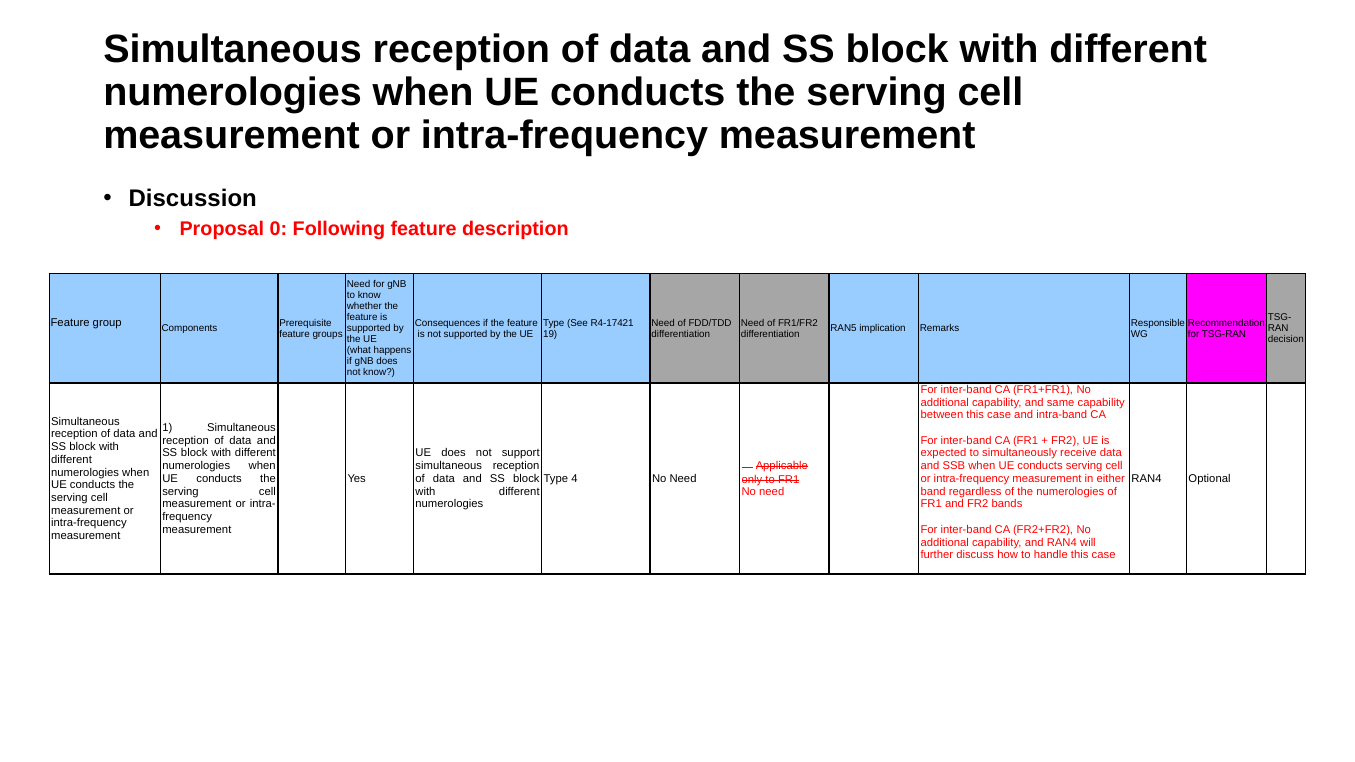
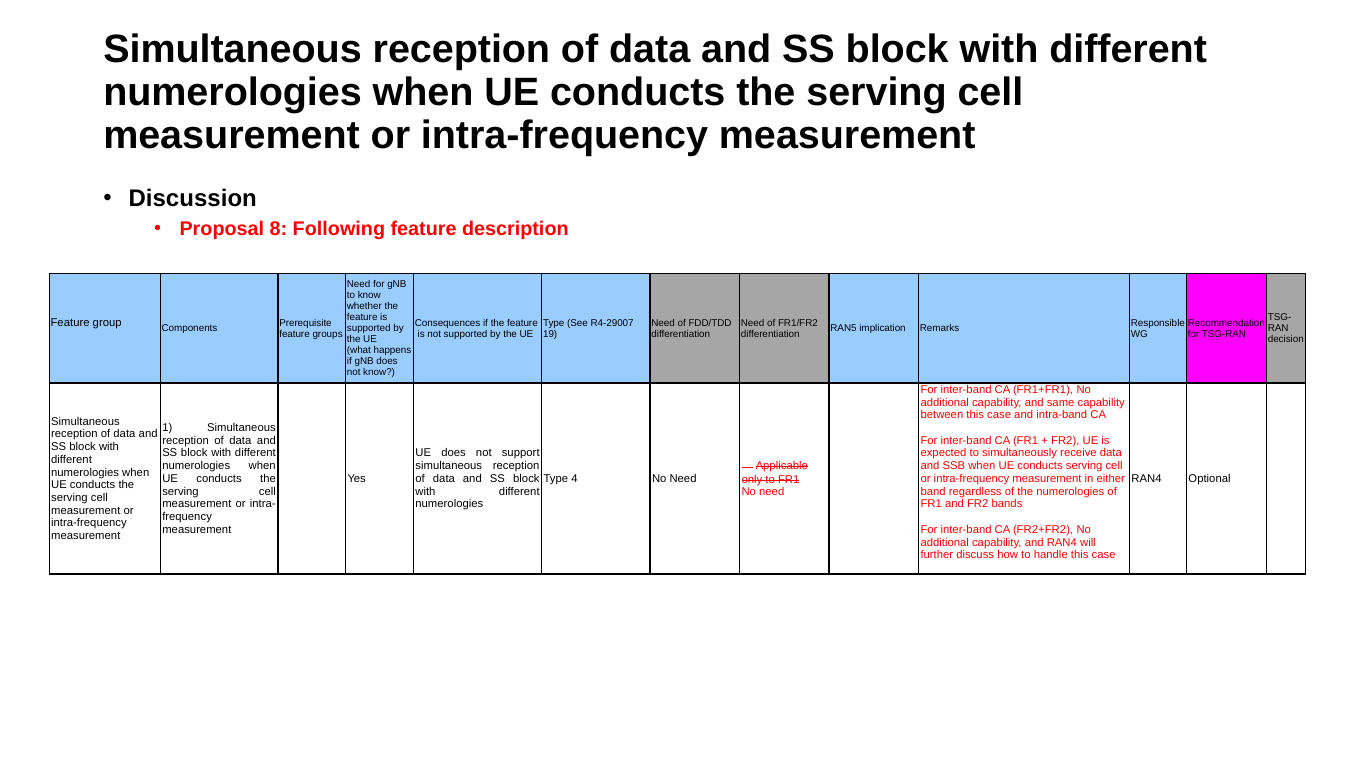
0: 0 -> 8 (278, 229)
R4-17421: R4-17421 -> R4-29007 (612, 323)
